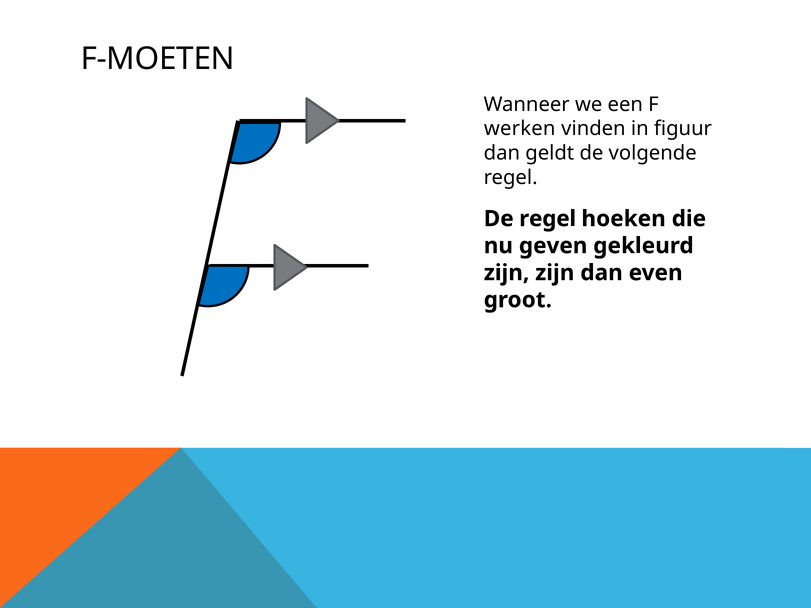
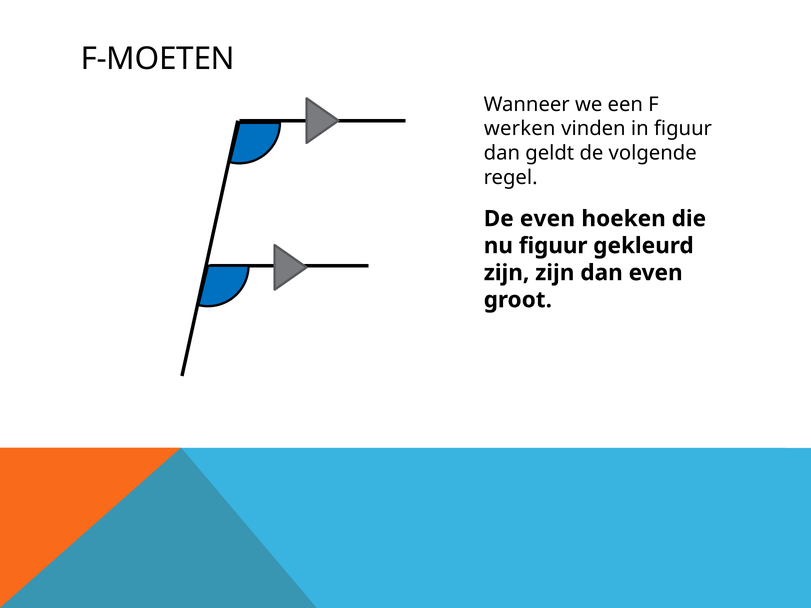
De regel: regel -> even (547, 219)
nu geven: geven -> figuur (553, 246)
